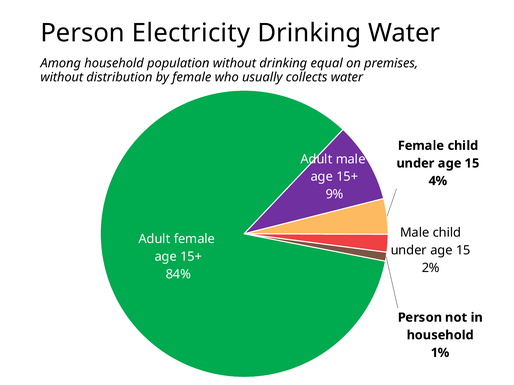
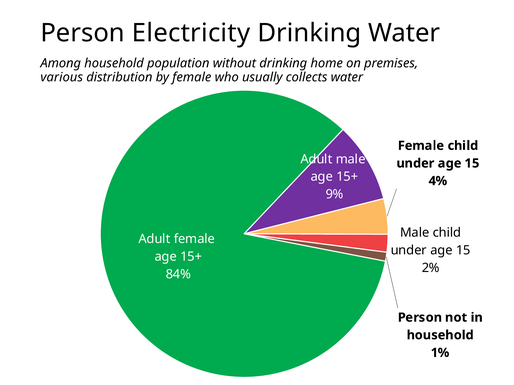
equal: equal -> home (327, 63)
without: without -> various (62, 77)
